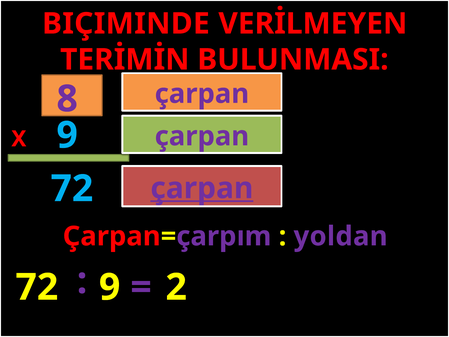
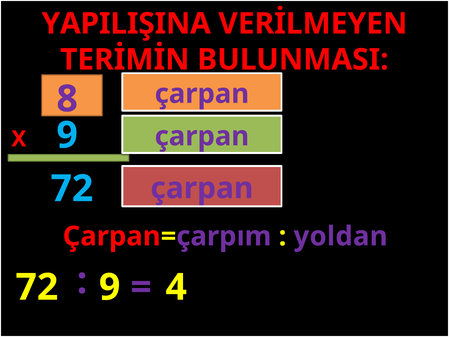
BIÇIMINDE: BIÇIMINDE -> YAPILIŞINA (126, 24)
çarpan underline: present -> none (202, 188)
2: 2 -> 4 (176, 287)
